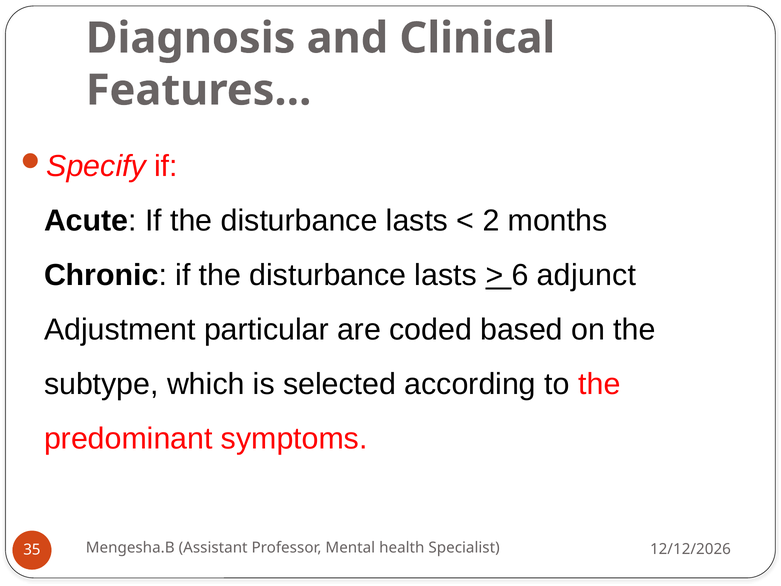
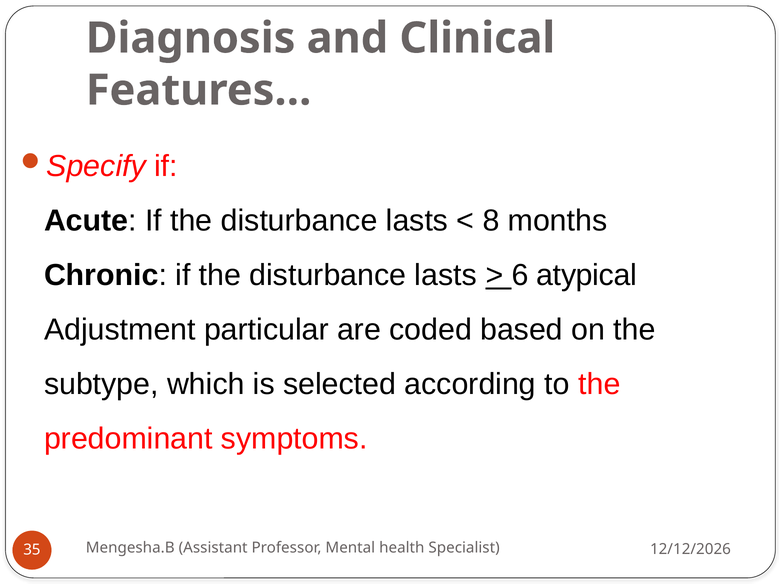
2: 2 -> 8 (491, 221)
adjunct: adjunct -> atypical (587, 275)
